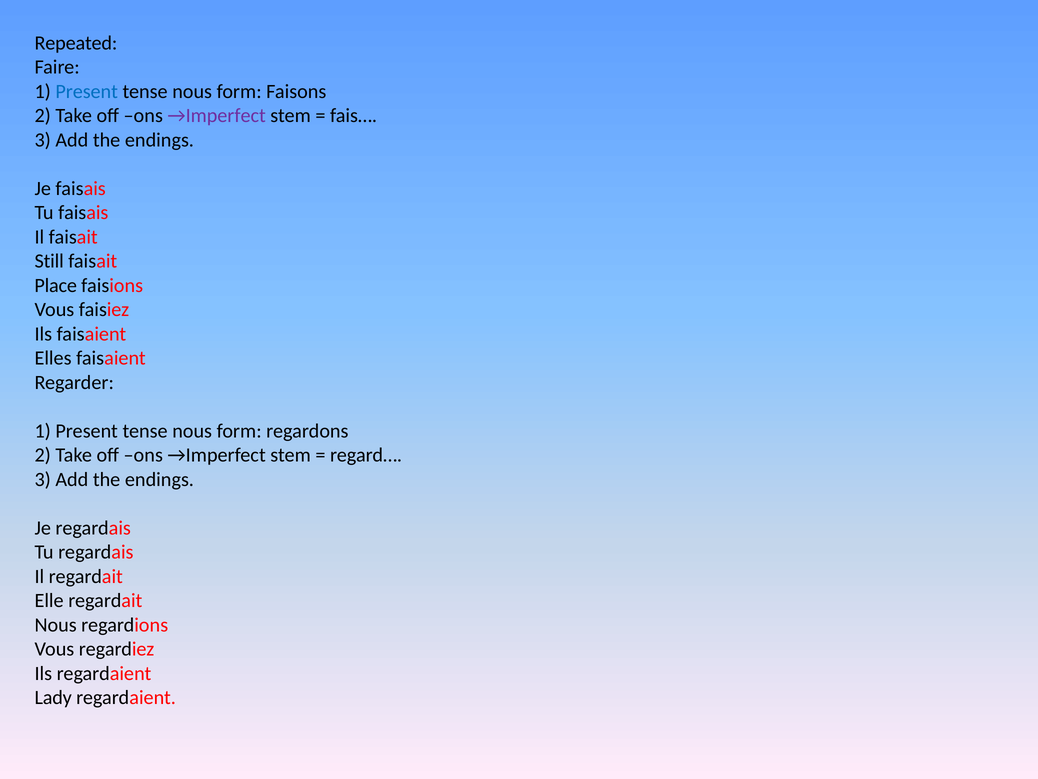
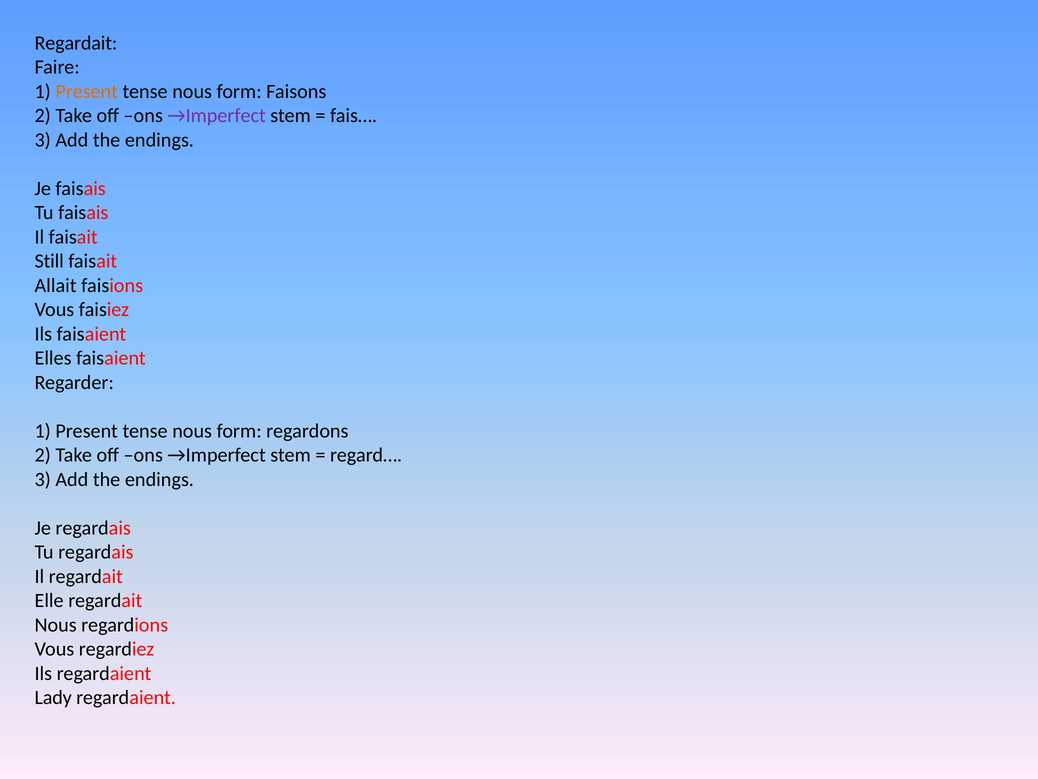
Repeated: Repeated -> Regardait (76, 43)
Present colour: blue -> orange (87, 91)
Place: Place -> Allait (56, 285)
